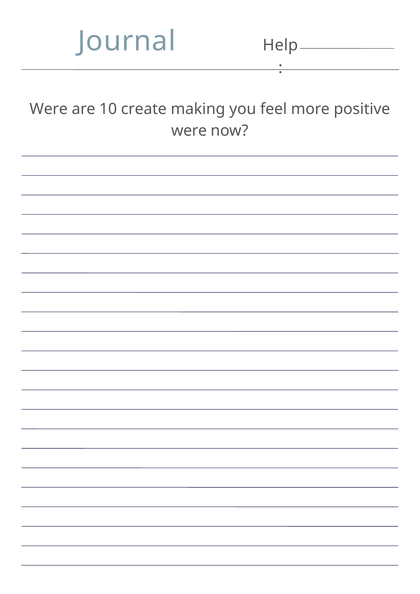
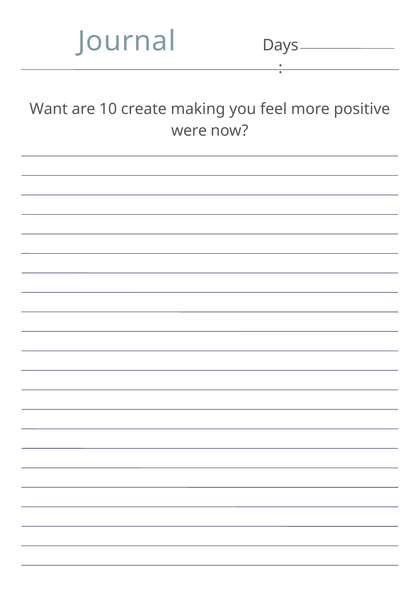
Help: Help -> Days (280, 45)
Were: Were -> Want (49, 109)
